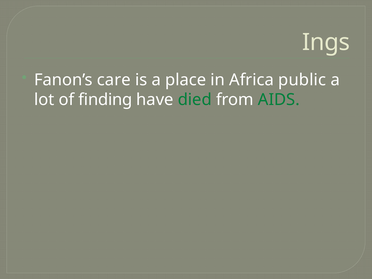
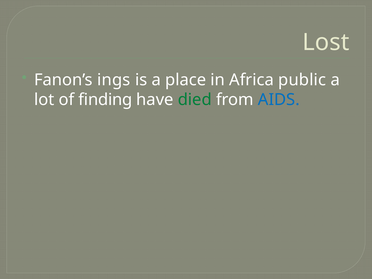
Ings: Ings -> Lost (326, 42)
care: care -> ings (114, 80)
AIDS colour: green -> blue (279, 100)
